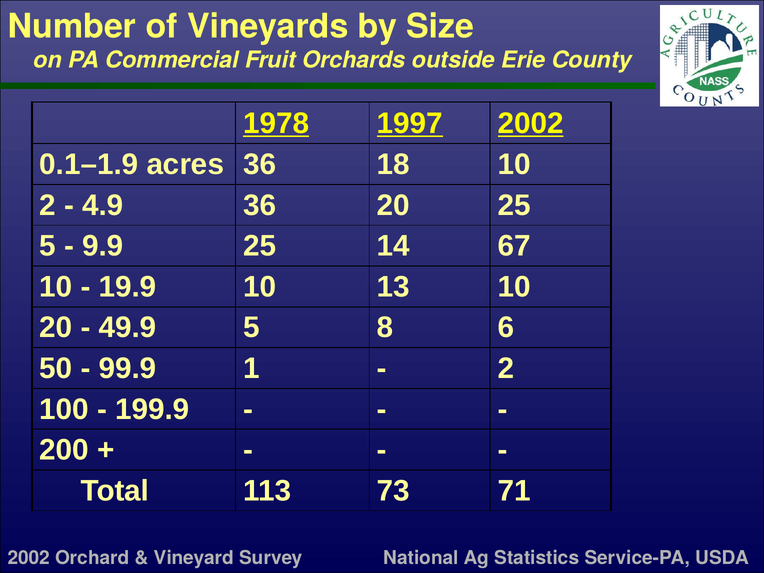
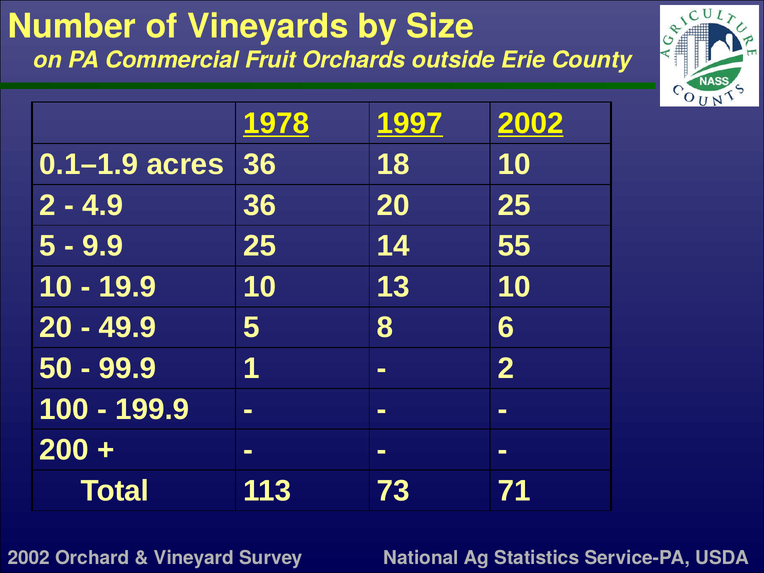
67: 67 -> 55 (514, 246)
